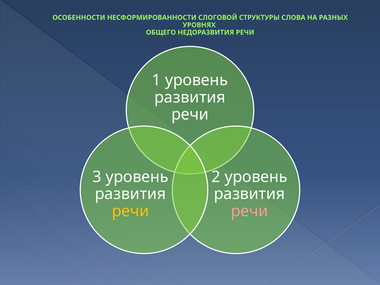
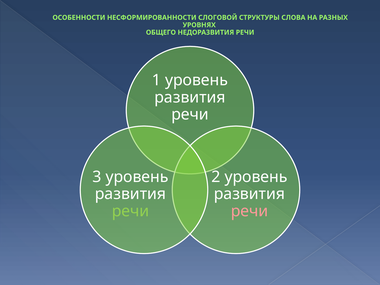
речи colour: yellow -> light green (131, 211)
